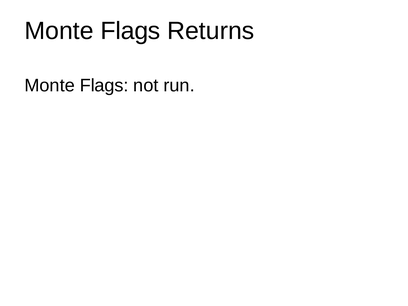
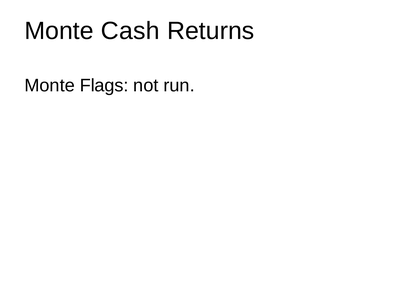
Flags: Flags -> Cash (130, 31)
